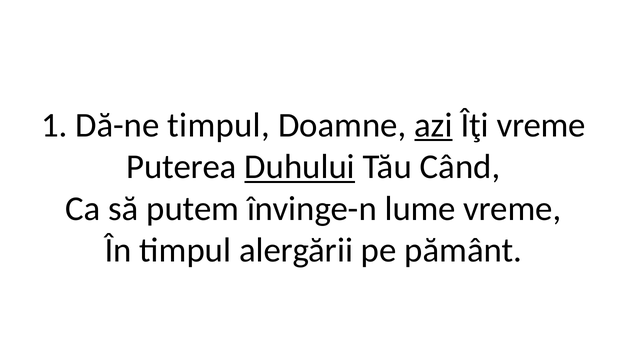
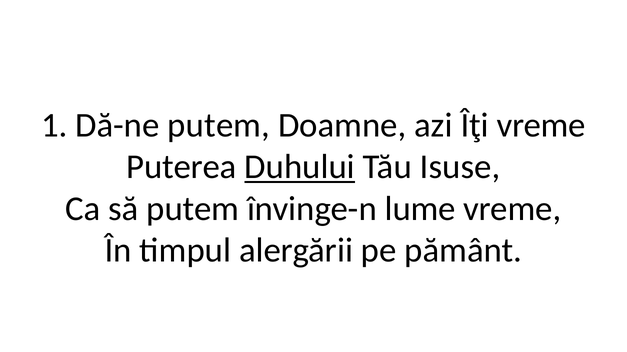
Dă-ne timpul: timpul -> putem (219, 126)
azi underline: present -> none (433, 126)
Când: Când -> Isuse (460, 167)
